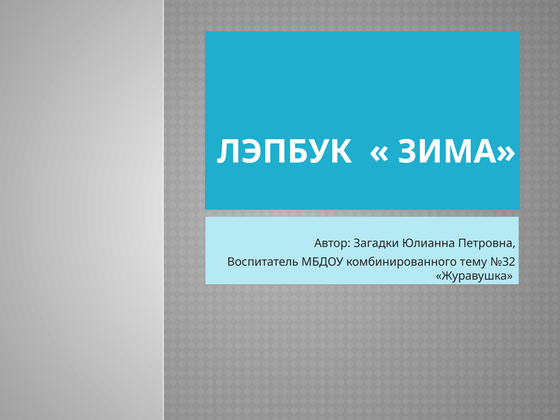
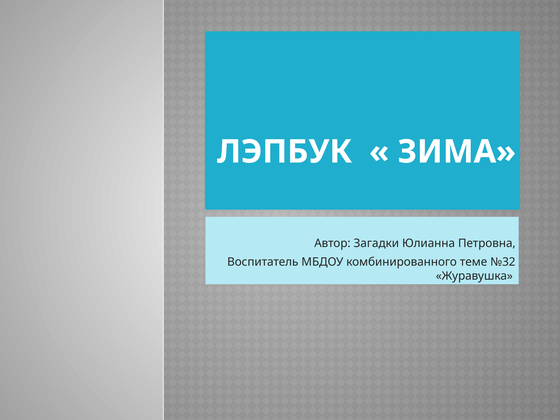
тему: тему -> теме (474, 262)
